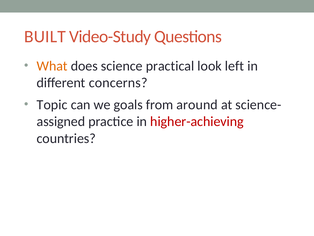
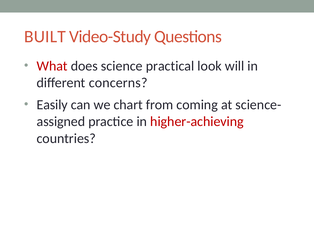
What colour: orange -> red (52, 66)
left: left -> will (235, 66)
Topic: Topic -> Easily (52, 105)
goals: goals -> chart (128, 105)
around: around -> coming (197, 105)
